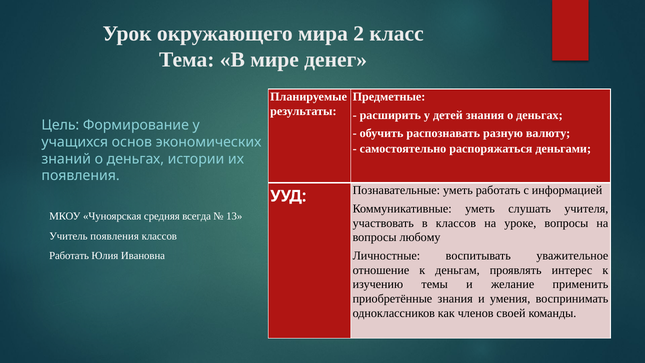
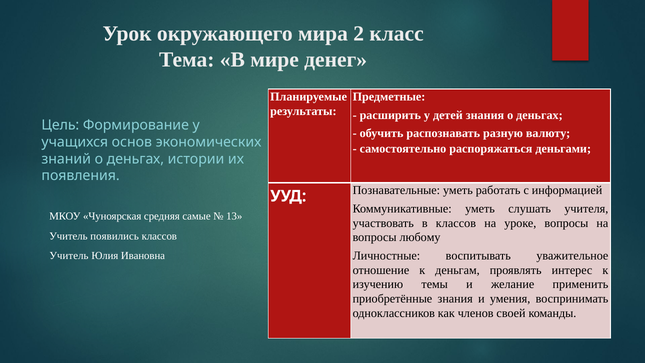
всегда: всегда -> самые (197, 216)
Учитель появления: появления -> появились (115, 236)
Работать: Работать -> Учитель (69, 255)
